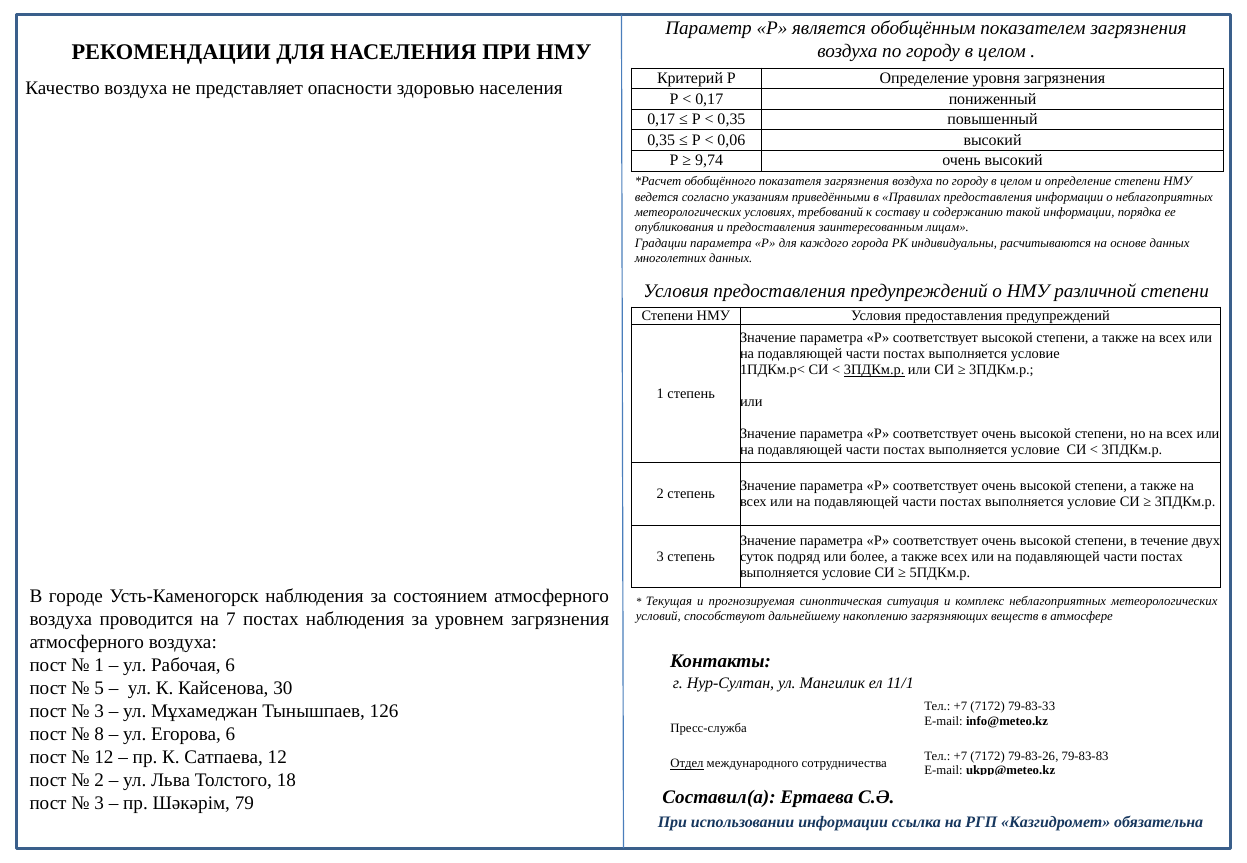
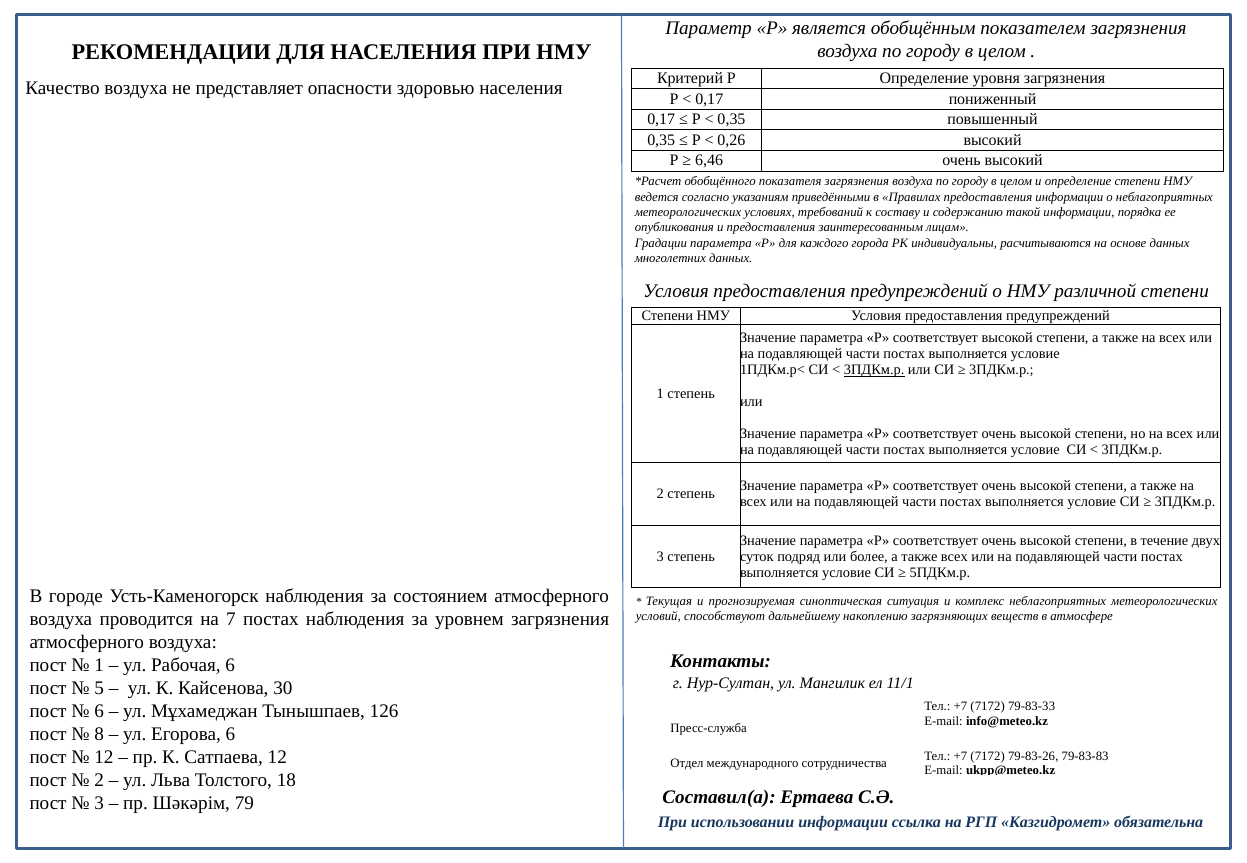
0,06: 0,06 -> 0,26 (731, 140)
9,74: 9,74 -> 6,46 (709, 160)
3: 3 -> 6 (99, 711)
Отдел underline: present -> none (687, 764)
